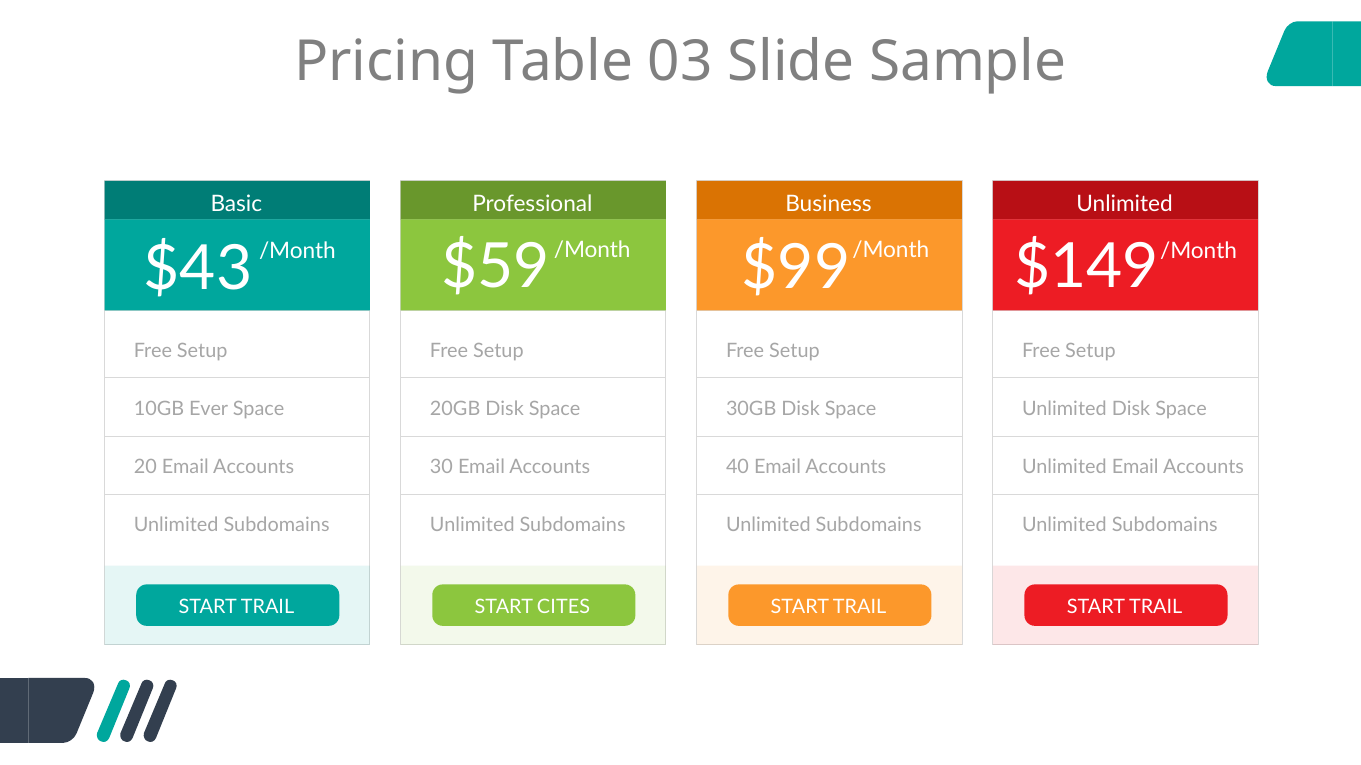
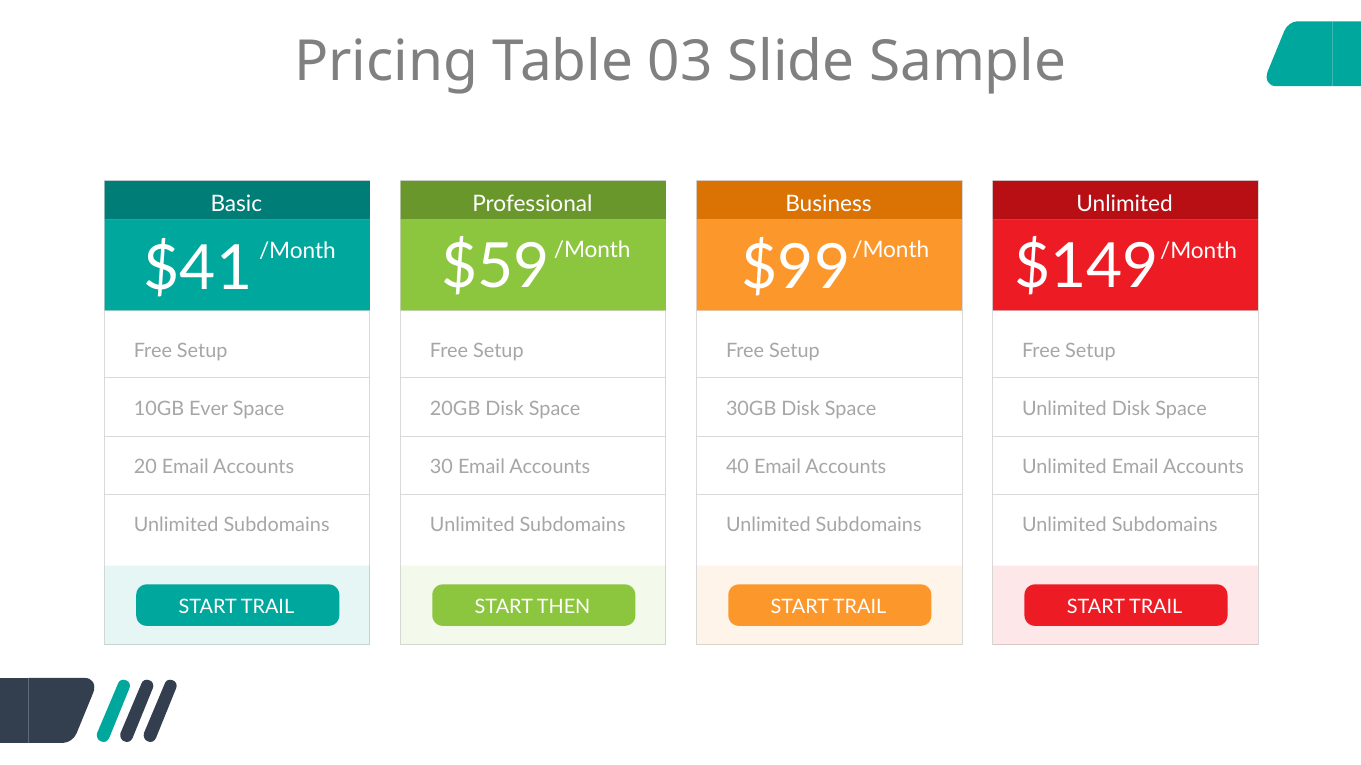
$43: $43 -> $41 (198, 270)
CITES: CITES -> THEN (564, 608)
